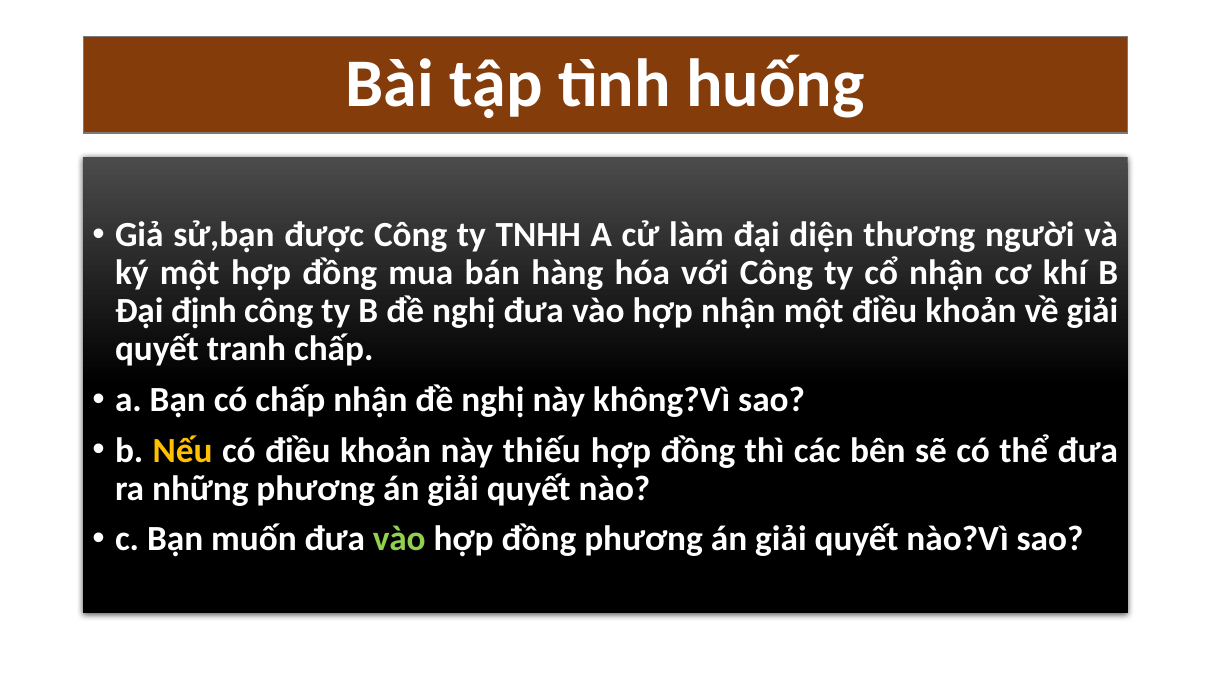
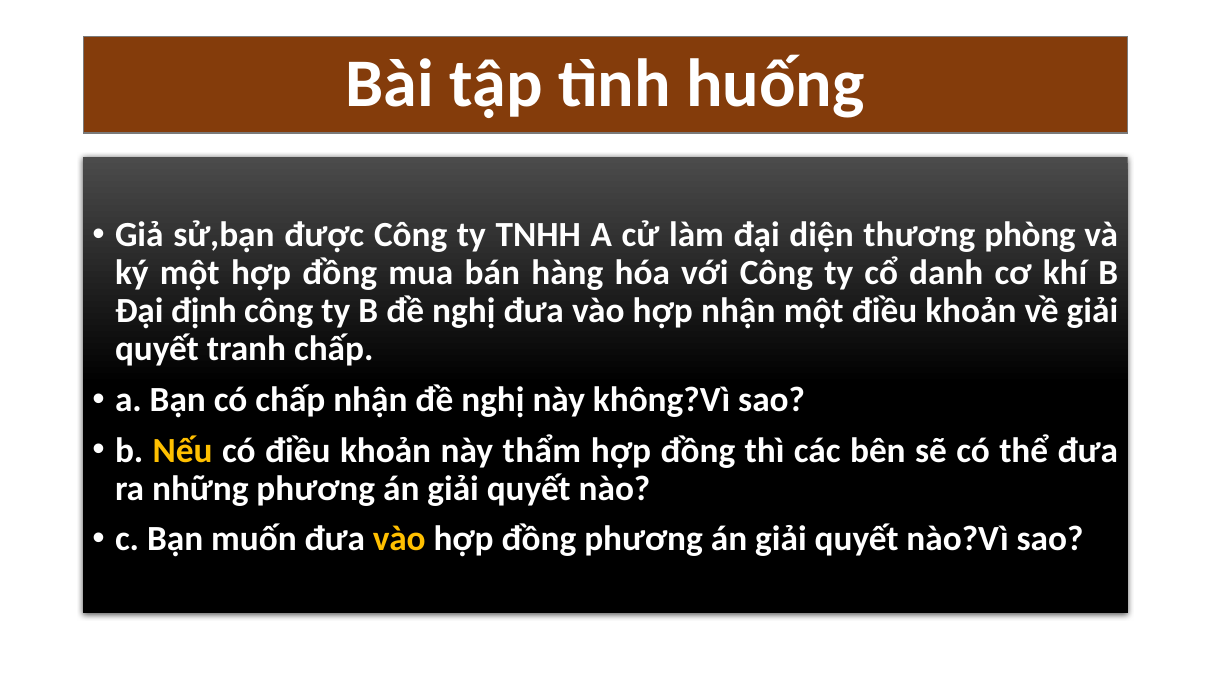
người: người -> phòng (1030, 235)
cổ nhận: nhận -> danh (946, 273)
thiếu: thiếu -> thẩm (542, 451)
vào colour: light green -> yellow (399, 539)
